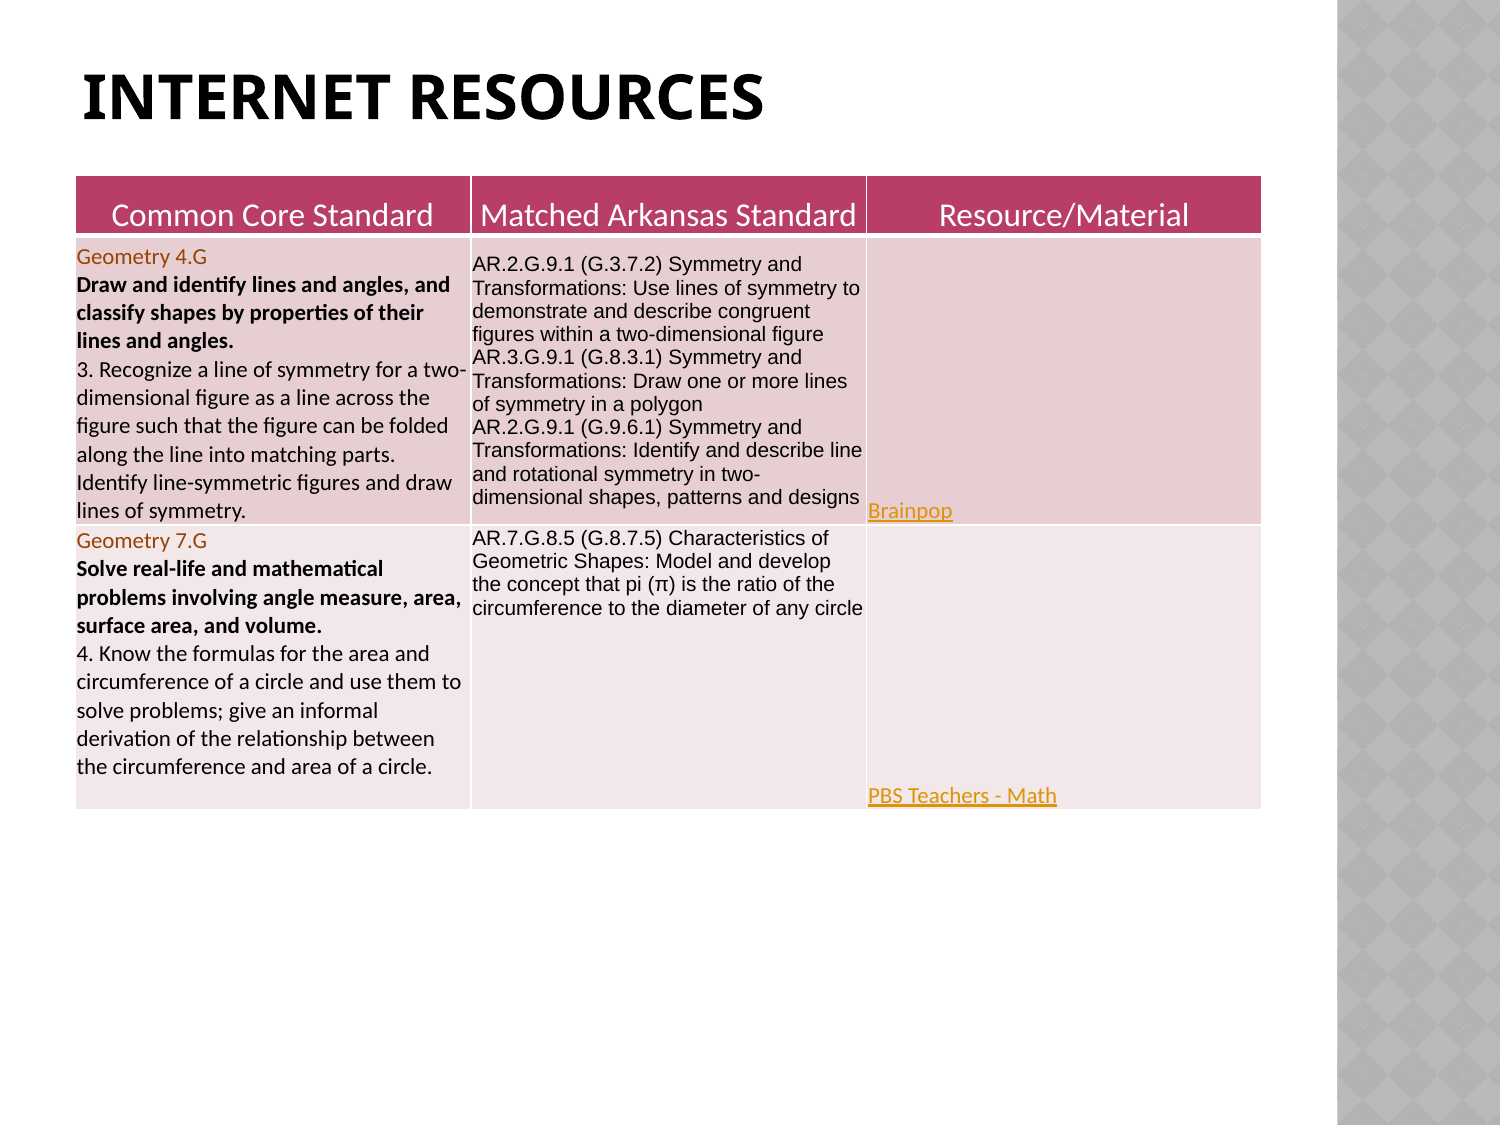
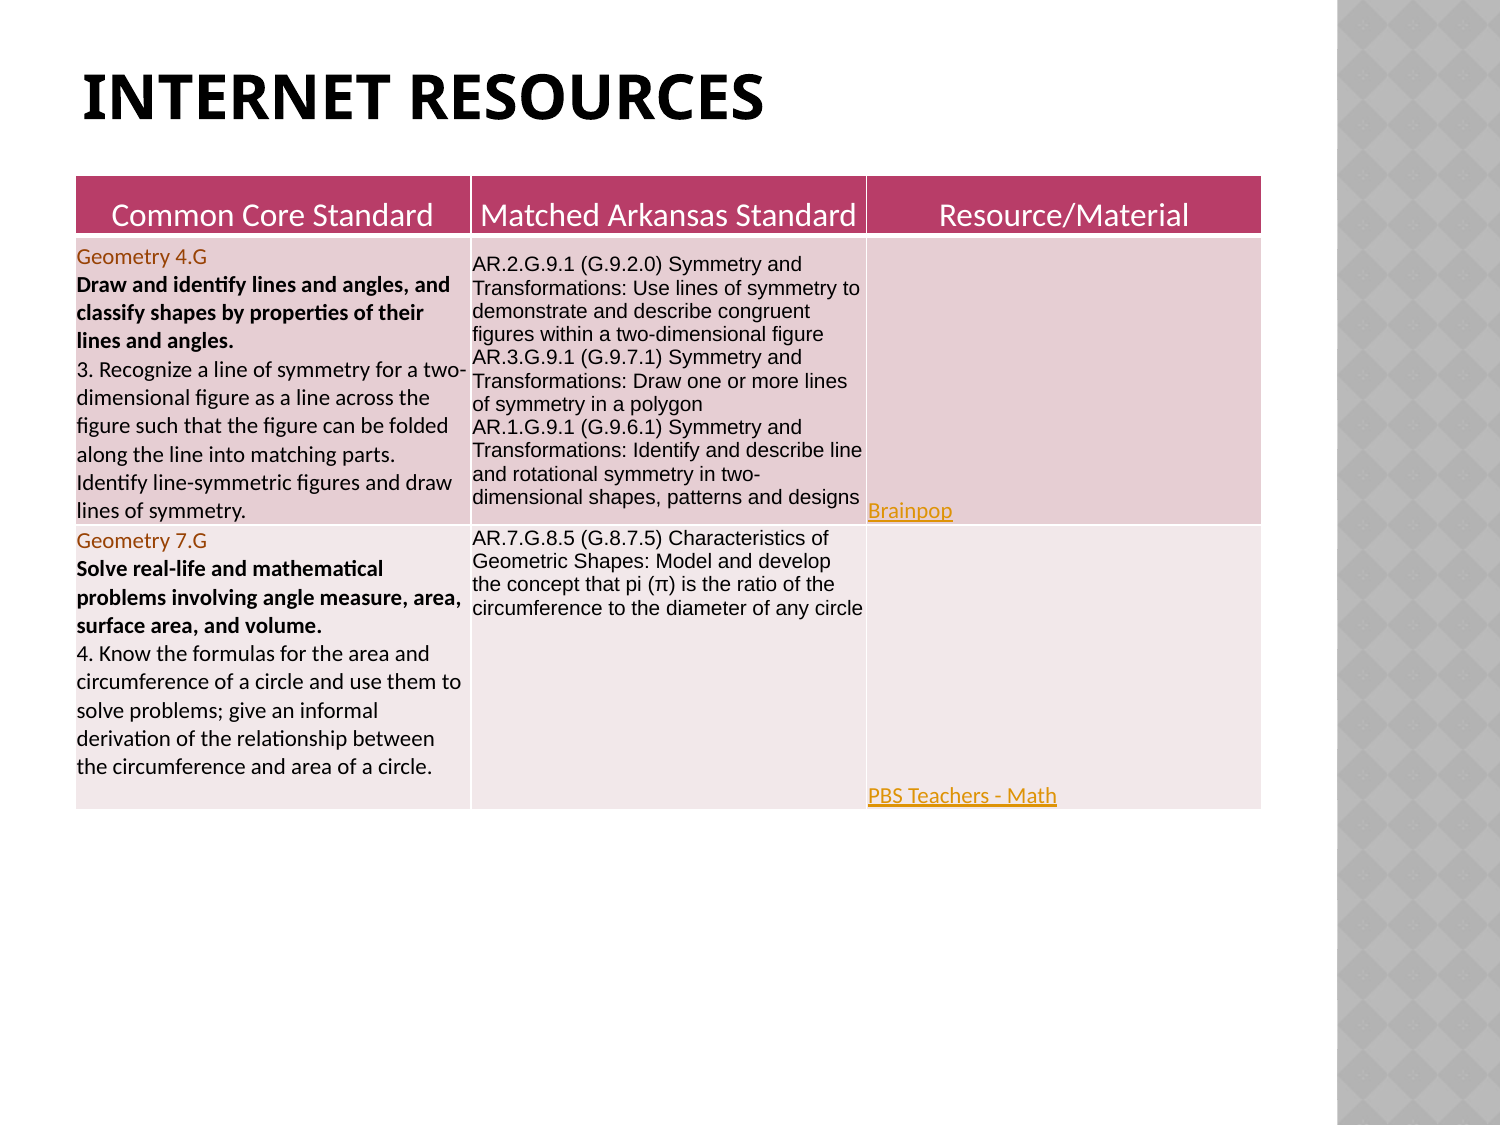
G.3.7.2: G.3.7.2 -> G.9.2.0 (622, 265)
G.8.3.1: G.8.3.1 -> G.9.7.1 (622, 358)
AR.2.G.9.1: AR.2.G.9.1 -> AR.1.G.9.1 (524, 428)
